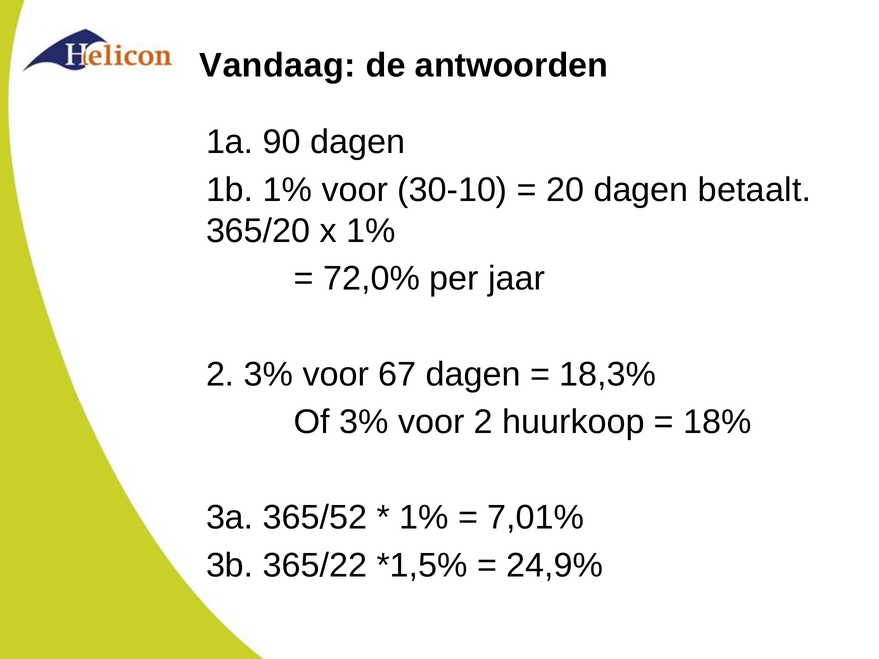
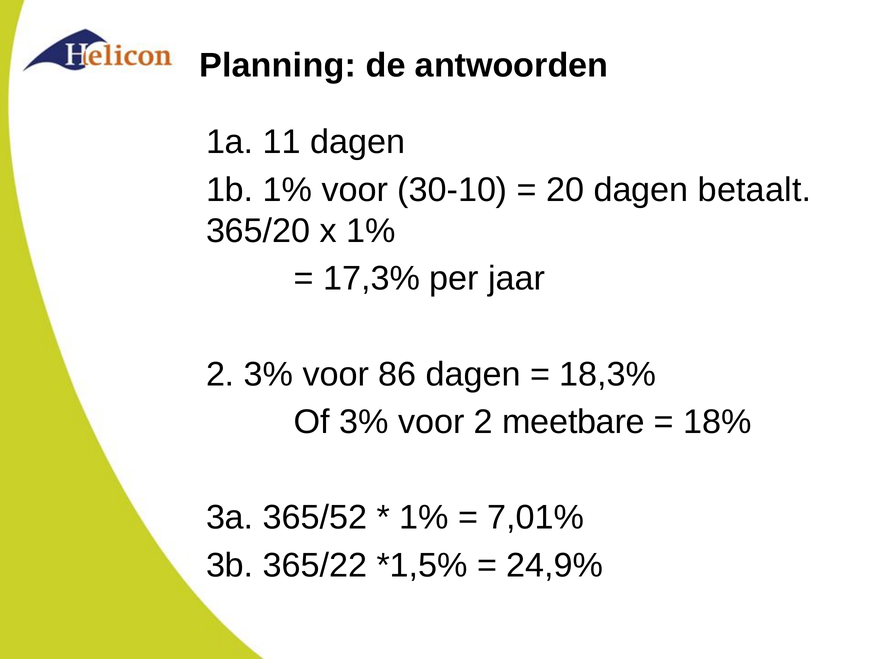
Vandaag: Vandaag -> Planning (278, 65)
90: 90 -> 11 (282, 142)
72,0%: 72,0% -> 17,3% (372, 279)
67: 67 -> 86 (397, 374)
huurkoop: huurkoop -> meetbare (574, 422)
